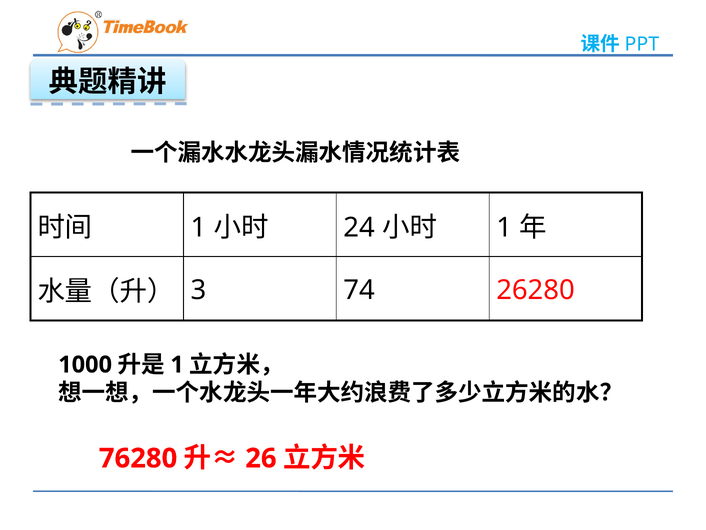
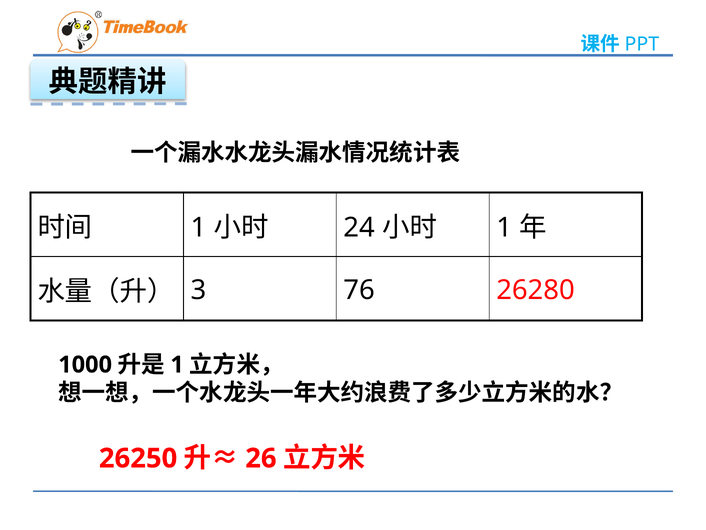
74: 74 -> 76 (359, 290)
76280: 76280 -> 26250 (138, 458)
